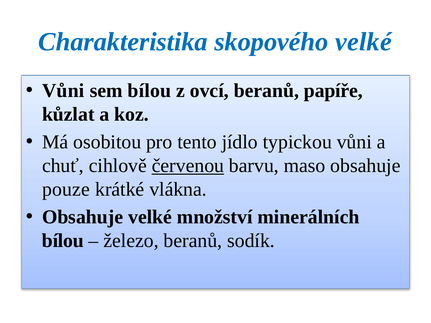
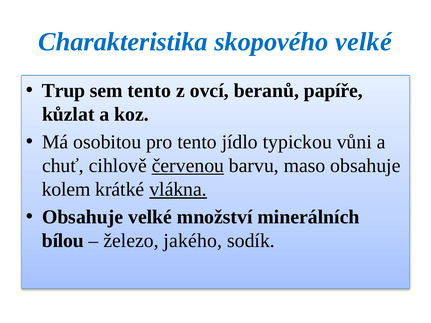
Vůni: Vůni -> Trup (63, 91)
sem bílou: bílou -> tento (149, 91)
pouze: pouze -> kolem (66, 190)
vlákna underline: none -> present (178, 190)
železo beranů: beranů -> jakého (193, 241)
